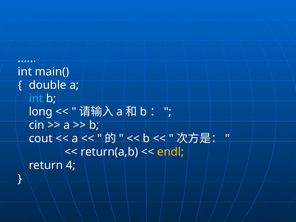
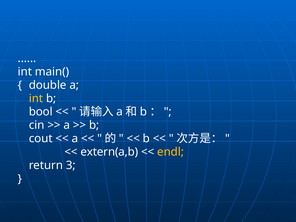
int colour: light blue -> yellow (36, 98)
long: long -> bool (41, 112)
return(a,b: return(a,b -> extern(a,b (109, 152)
4: 4 -> 3 (71, 165)
